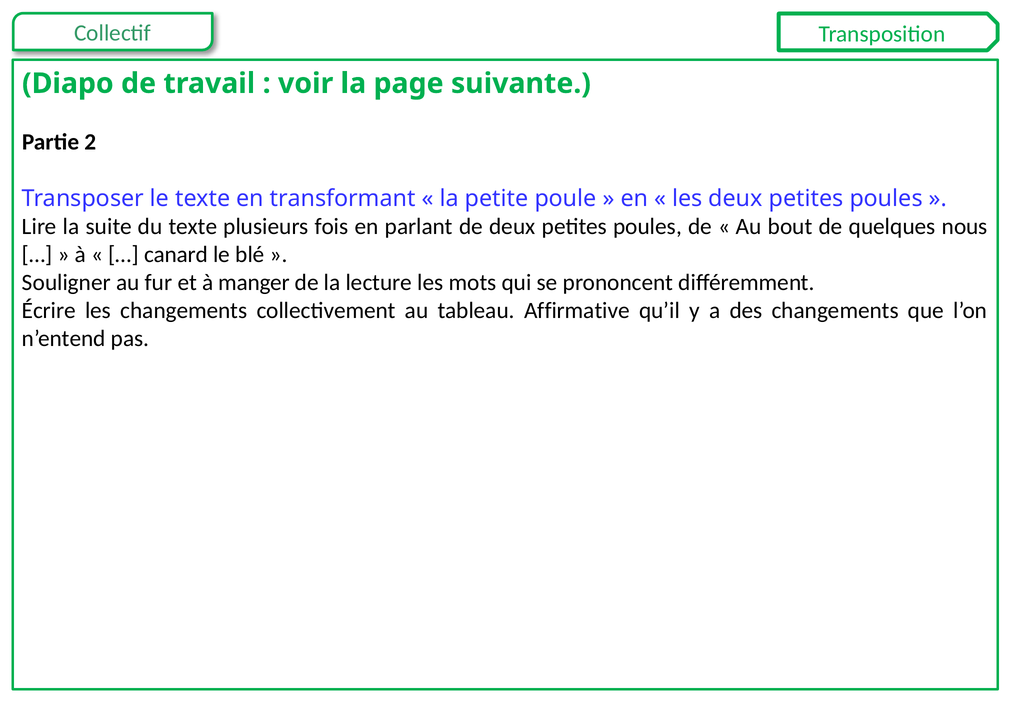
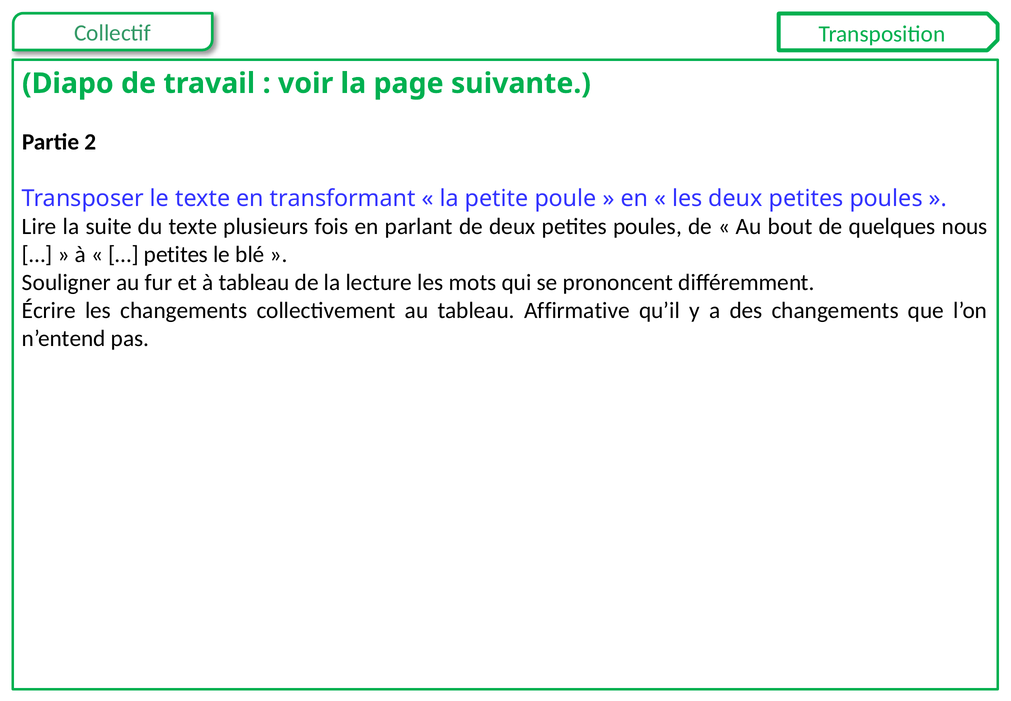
canard: canard -> petites (176, 254)
à manger: manger -> tableau (254, 282)
